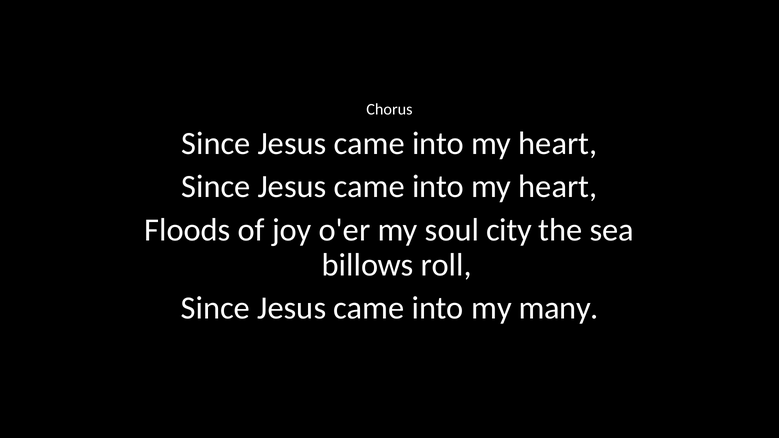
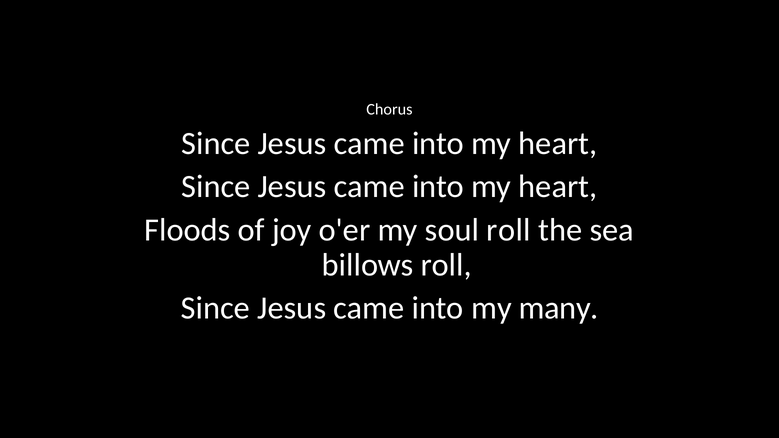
soul city: city -> roll (509, 230)
